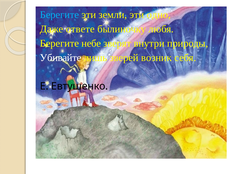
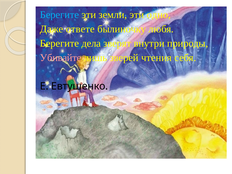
небе: небе -> дела (91, 43)
Убивайте colour: white -> pink (61, 58)
возник: возник -> чтения (156, 58)
